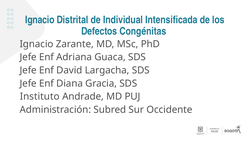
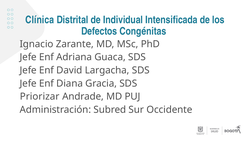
Ignacio: Ignacio -> Clínica (40, 20)
Instituto: Instituto -> Priorizar (40, 96)
